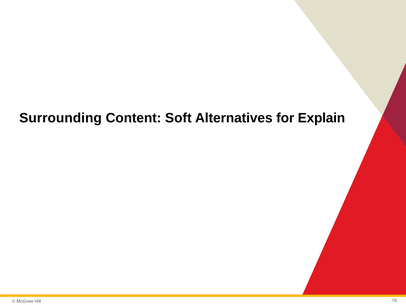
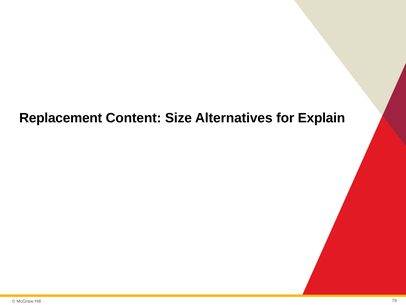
Surrounding: Surrounding -> Replacement (61, 118)
Soft: Soft -> Size (178, 118)
